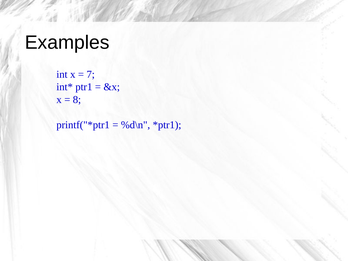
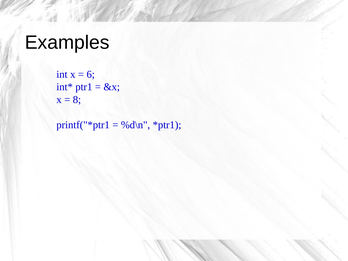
7: 7 -> 6 (91, 74)
